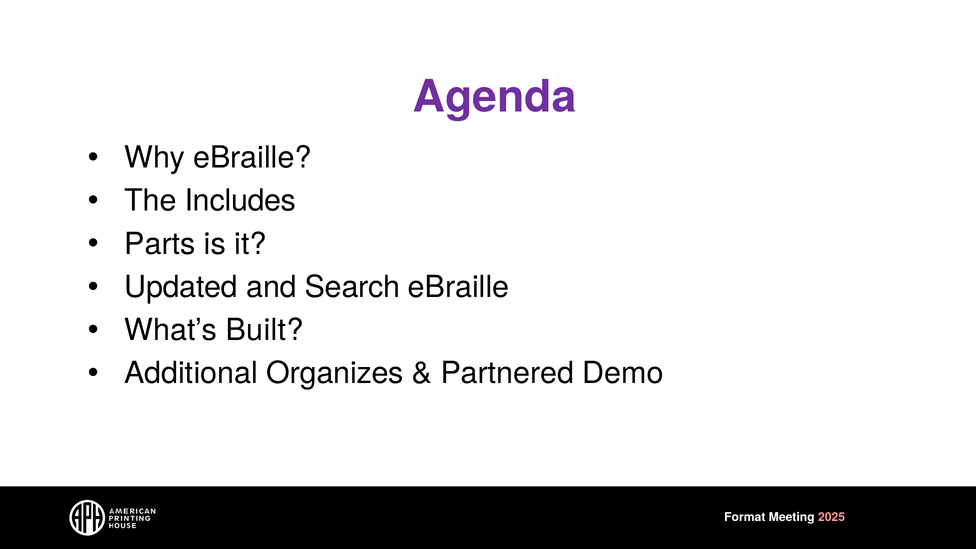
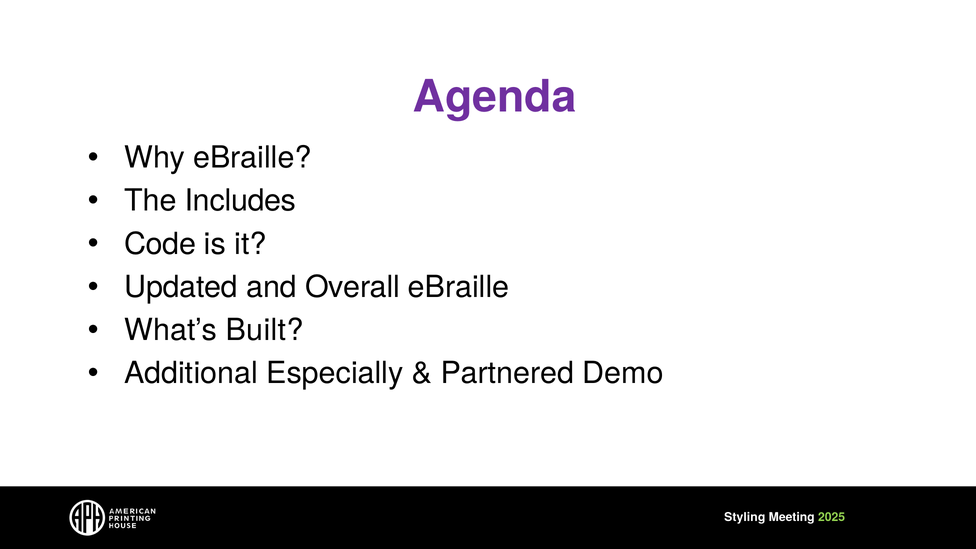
Parts: Parts -> Code (160, 244)
Search: Search -> Overall (352, 287)
Organizes: Organizes -> Especially (335, 373)
Format: Format -> Styling (745, 517)
2025 colour: pink -> light green (832, 517)
